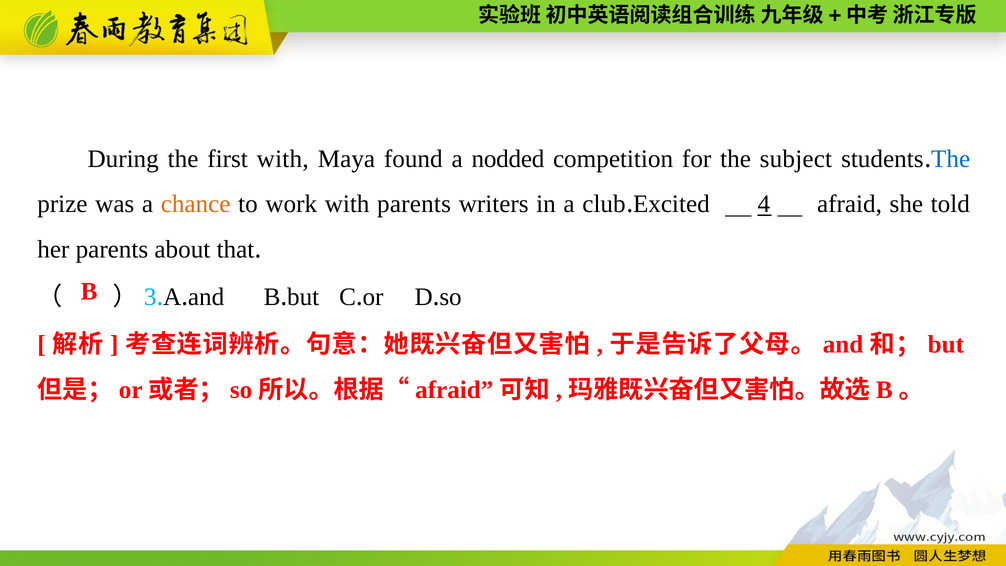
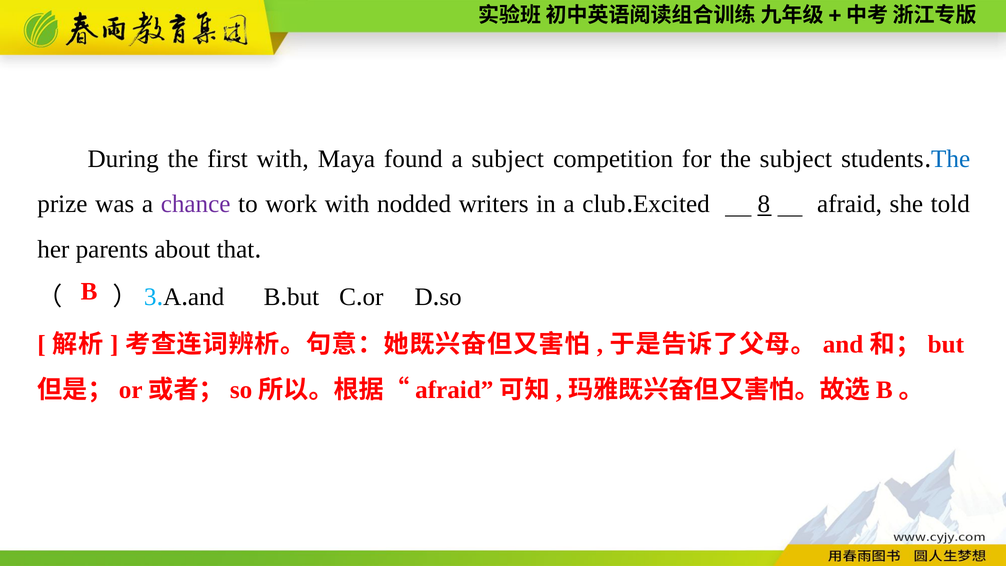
a nodded: nodded -> subject (508, 159)
chance colour: orange -> purple (196, 204)
with parents: parents -> nodded (414, 204)
4: 4 -> 8 (764, 204)
